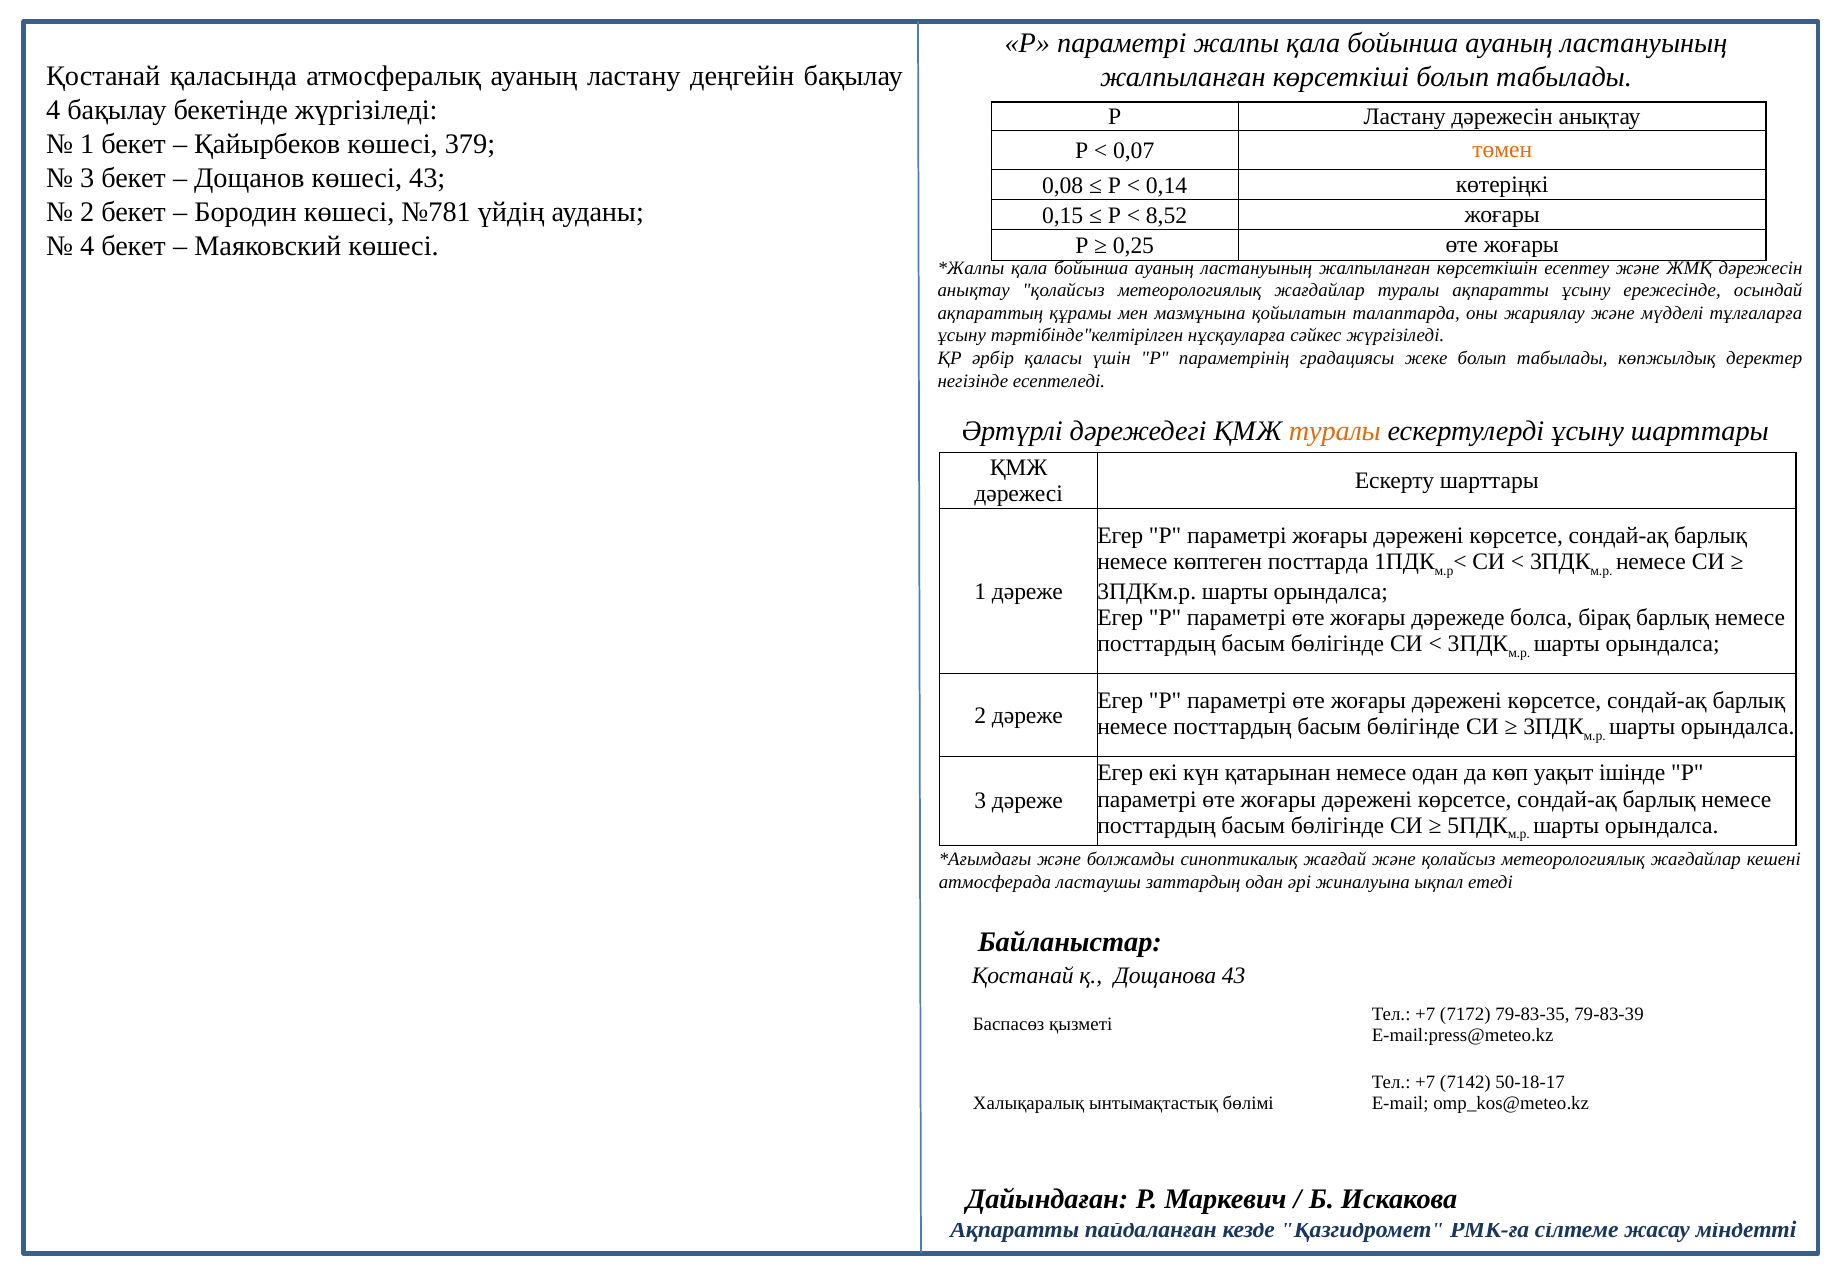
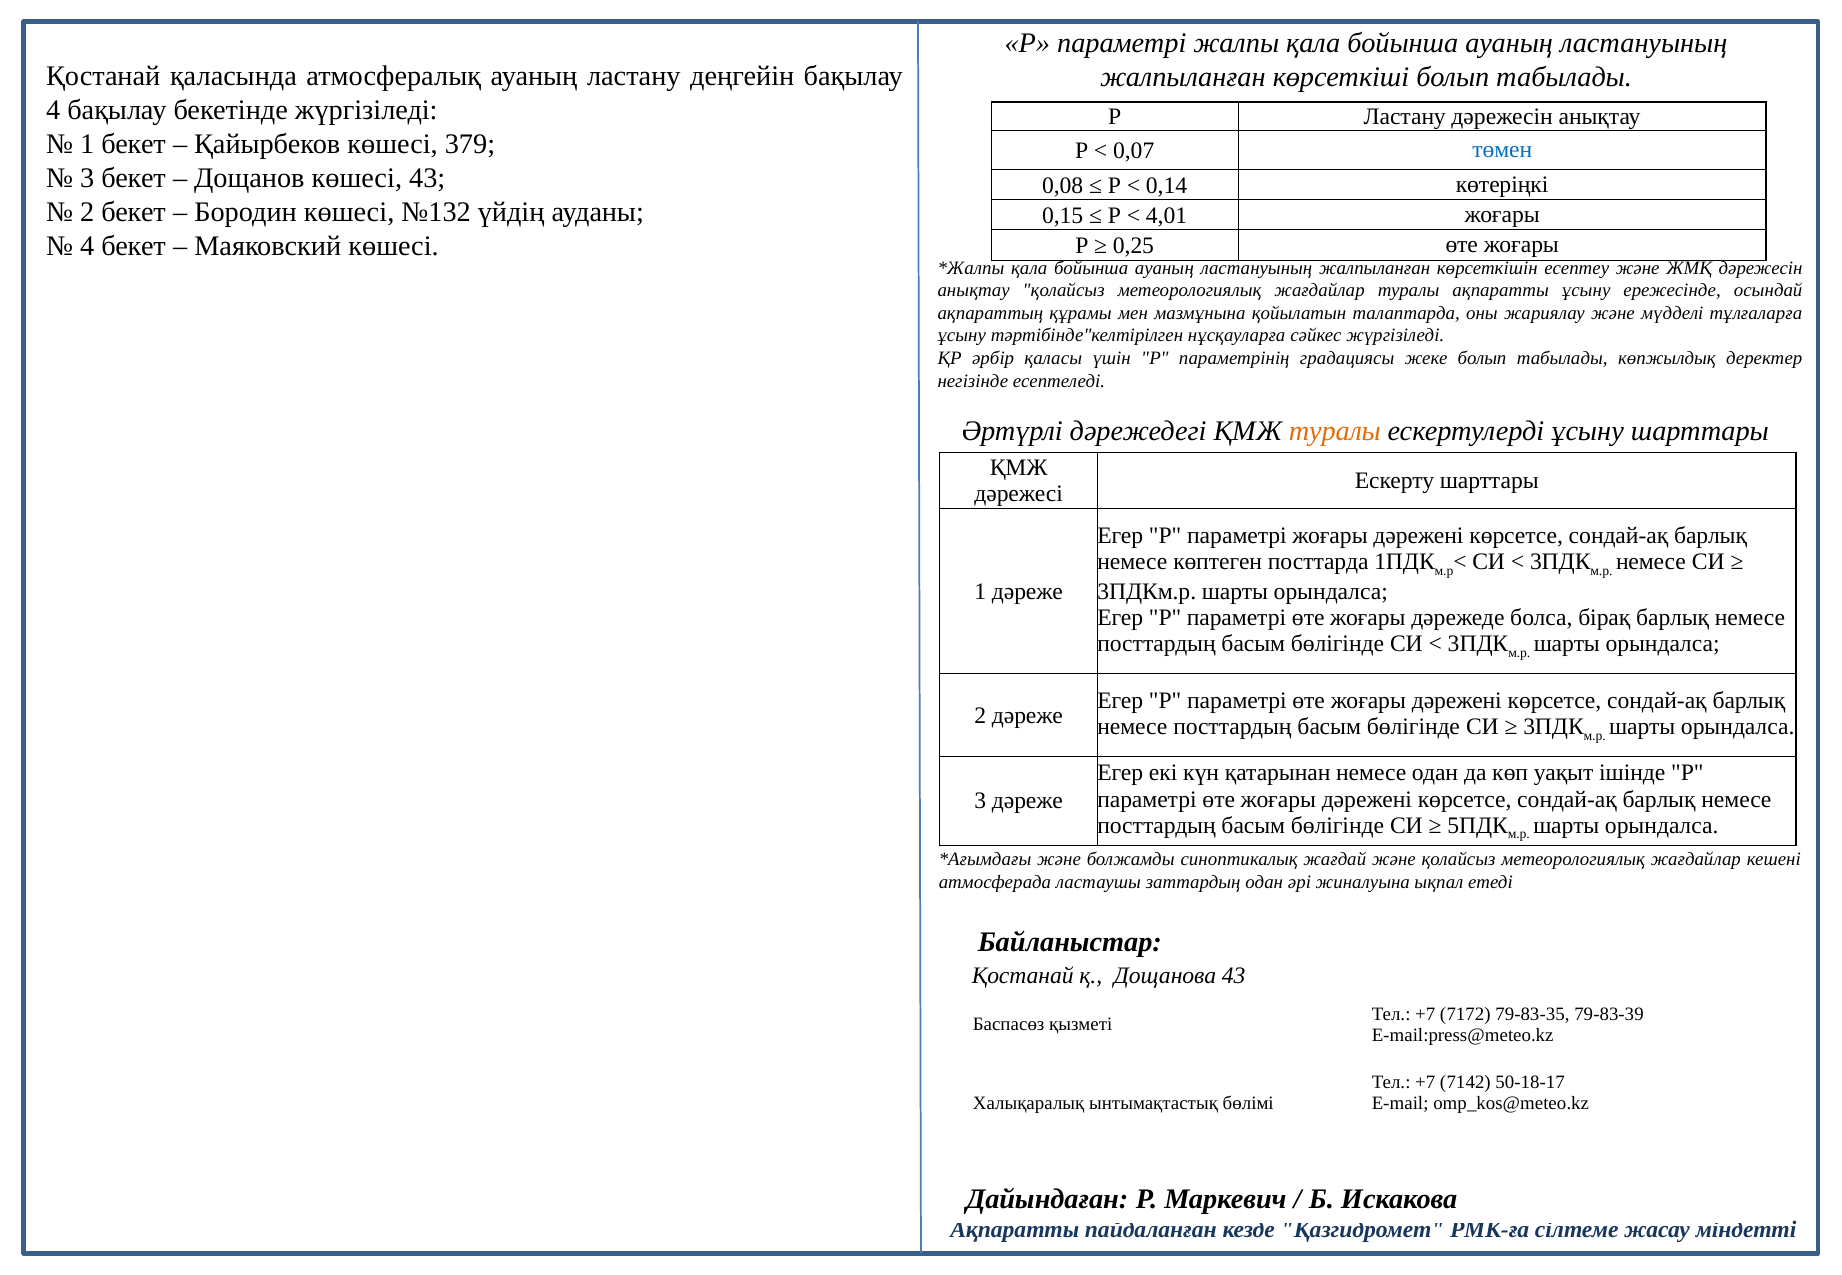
төмен colour: orange -> blue (1502, 150)
№781: №781 -> №132 (436, 213)
8,52: 8,52 -> 4,01 (1166, 216)
